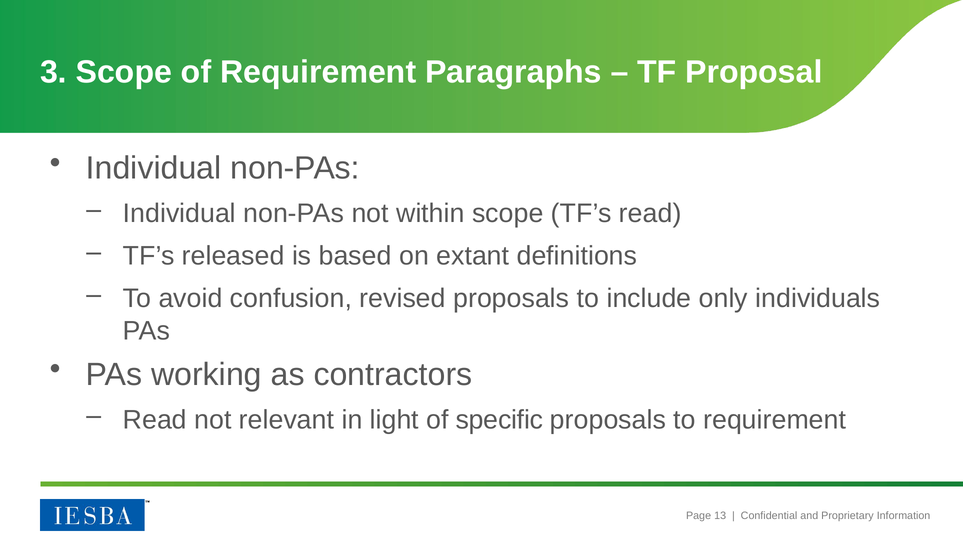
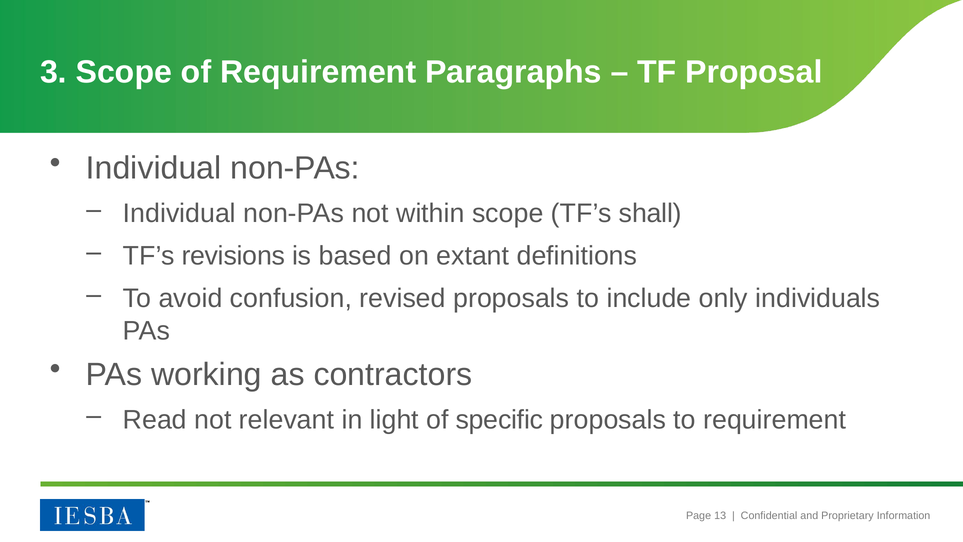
TF’s read: read -> shall (650, 213)
released: released -> revisions (233, 256)
